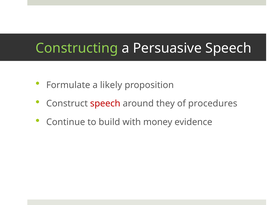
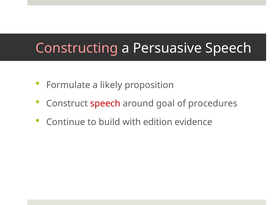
Constructing colour: light green -> pink (77, 48)
they: they -> goal (165, 103)
money: money -> edition (158, 122)
